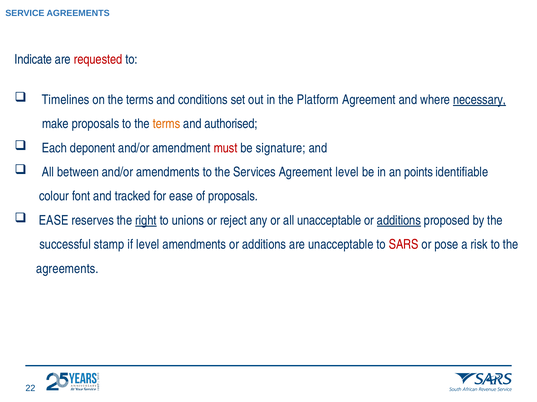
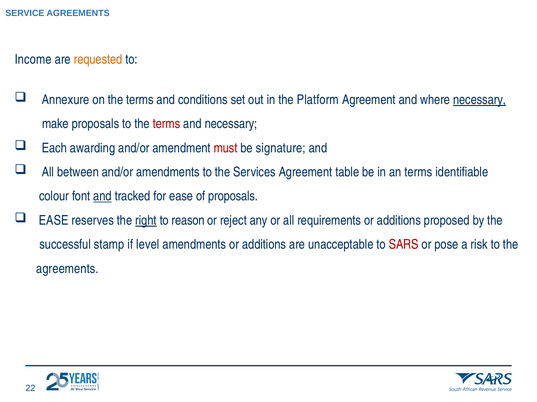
Indicate: Indicate -> Income (33, 60)
requested colour: red -> orange (98, 60)
Timelines: Timelines -> Annexure (66, 100)
terms colour: orange -> red (167, 124)
and authorised: authorised -> necessary (231, 124)
deponent: deponent -> awarding (93, 148)
Agreement level: level -> table (347, 172)
an points: points -> terms (418, 172)
and underline: none -> present (102, 197)
unions: unions -> reason (188, 221)
all unacceptable: unacceptable -> requirements (329, 221)
additions underline: present -> none (399, 221)
